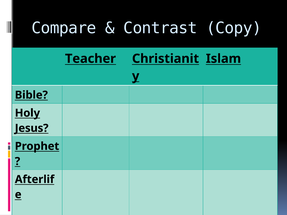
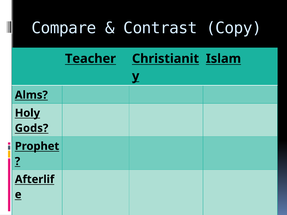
Bible: Bible -> Alms (31, 95)
Jesus: Jesus -> Gods (32, 128)
